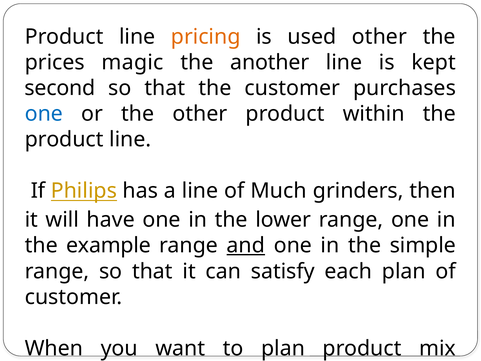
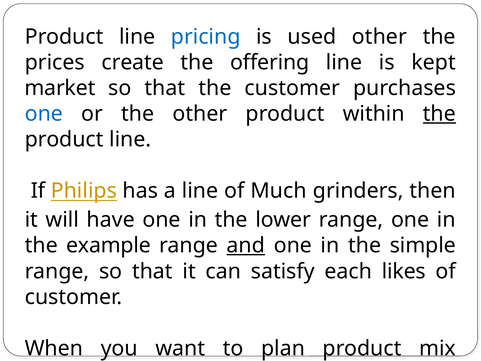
pricing colour: orange -> blue (206, 37)
magic: magic -> create (133, 62)
another: another -> offering (270, 62)
second: second -> market (60, 88)
the underline: none -> present (439, 114)
each plan: plan -> likes (404, 271)
